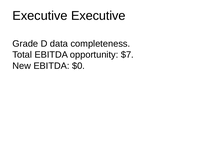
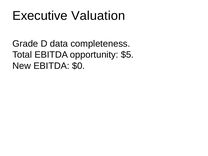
Executive Executive: Executive -> Valuation (98, 16)
$7: $7 -> $5 (127, 55)
